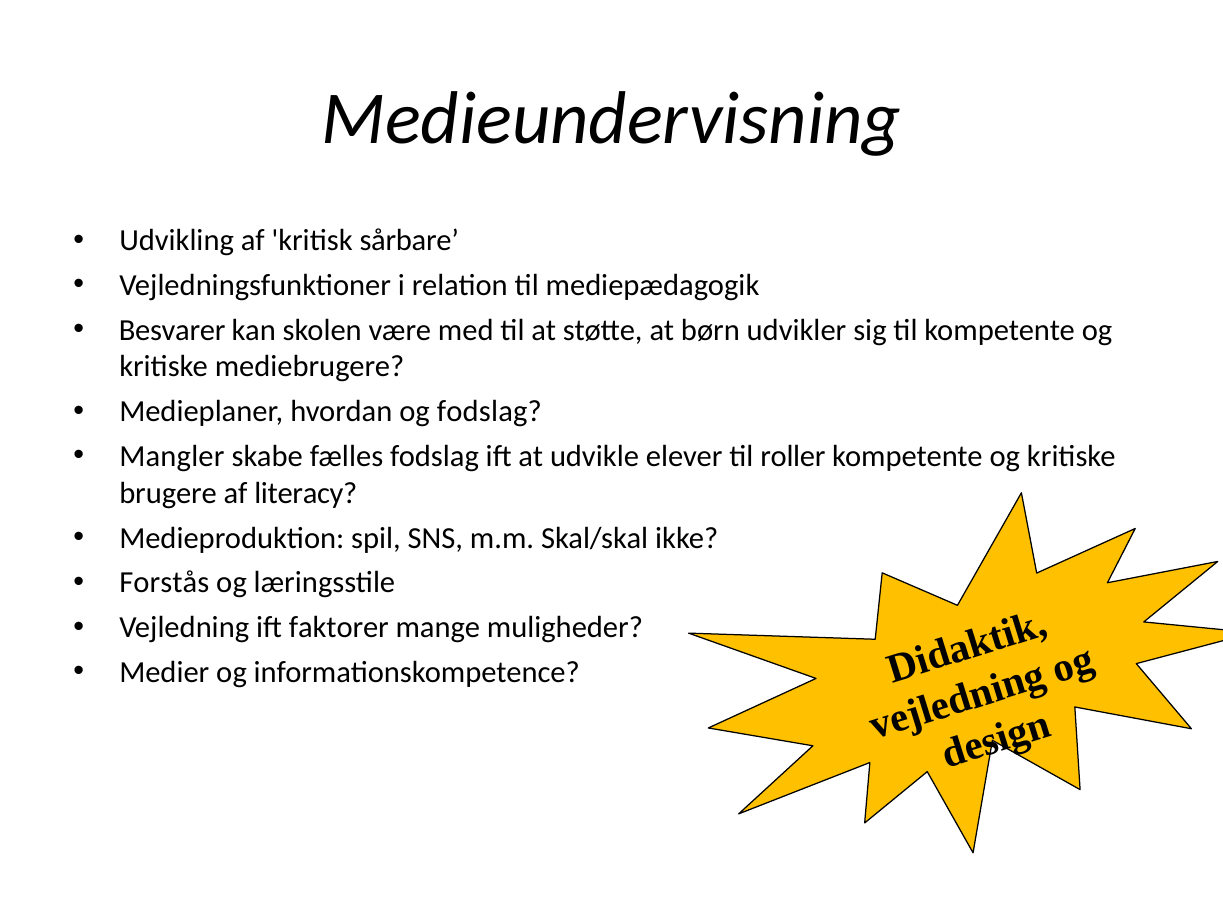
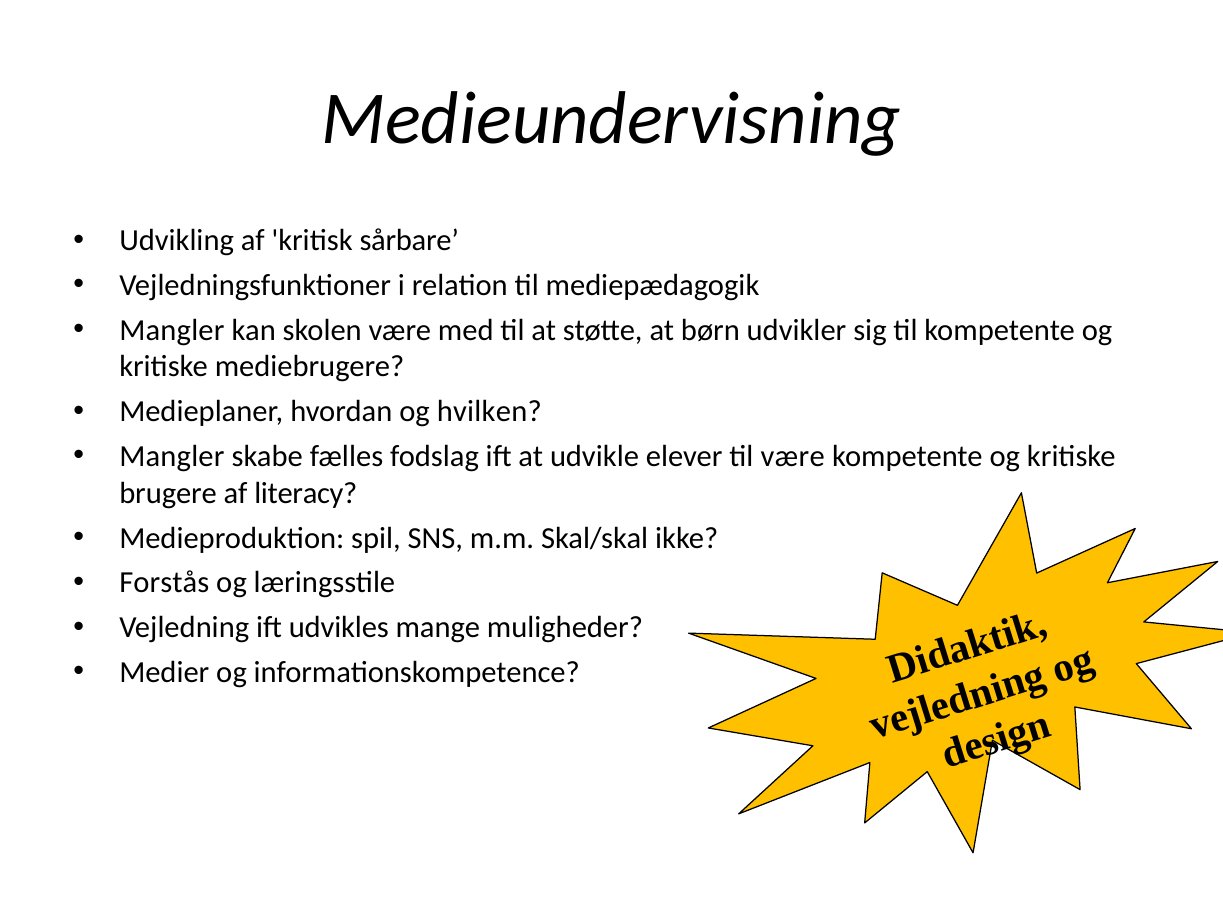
Besvarer: Besvarer -> Mangler (172, 330)
og fodslag: fodslag -> hvilken (489, 412)
til roller: roller -> være (793, 457)
faktorer: faktorer -> udvikles (339, 628)
